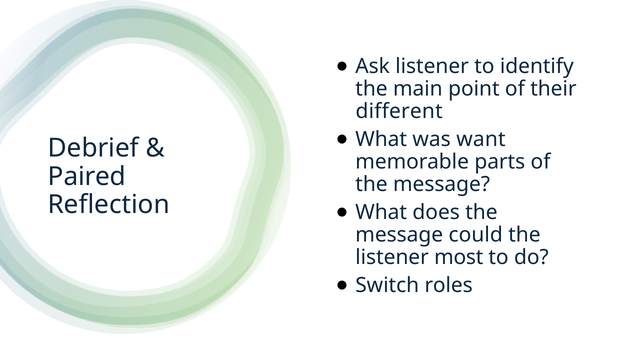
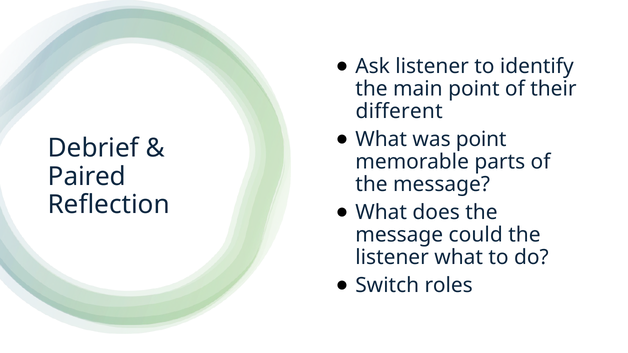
was want: want -> point (481, 139)
listener most: most -> what (459, 258)
